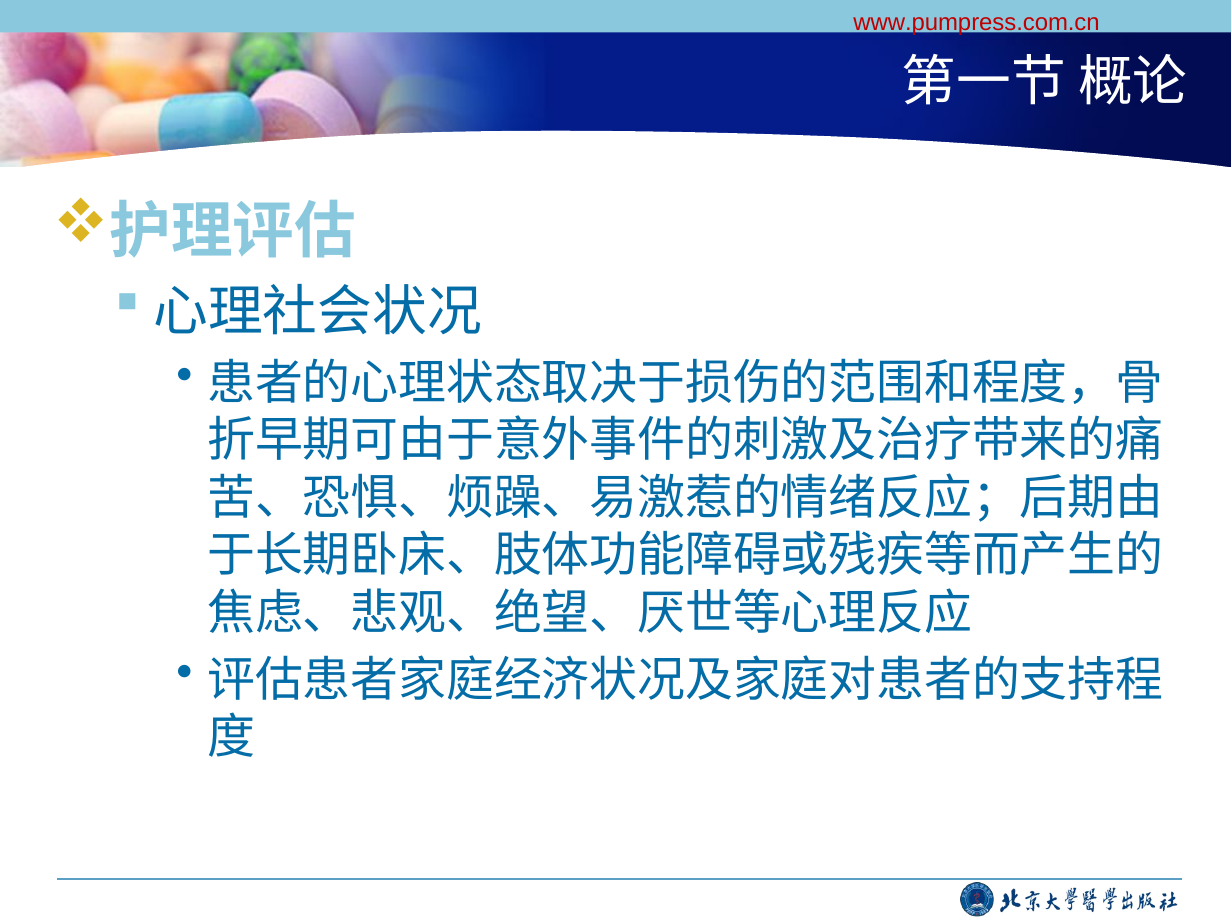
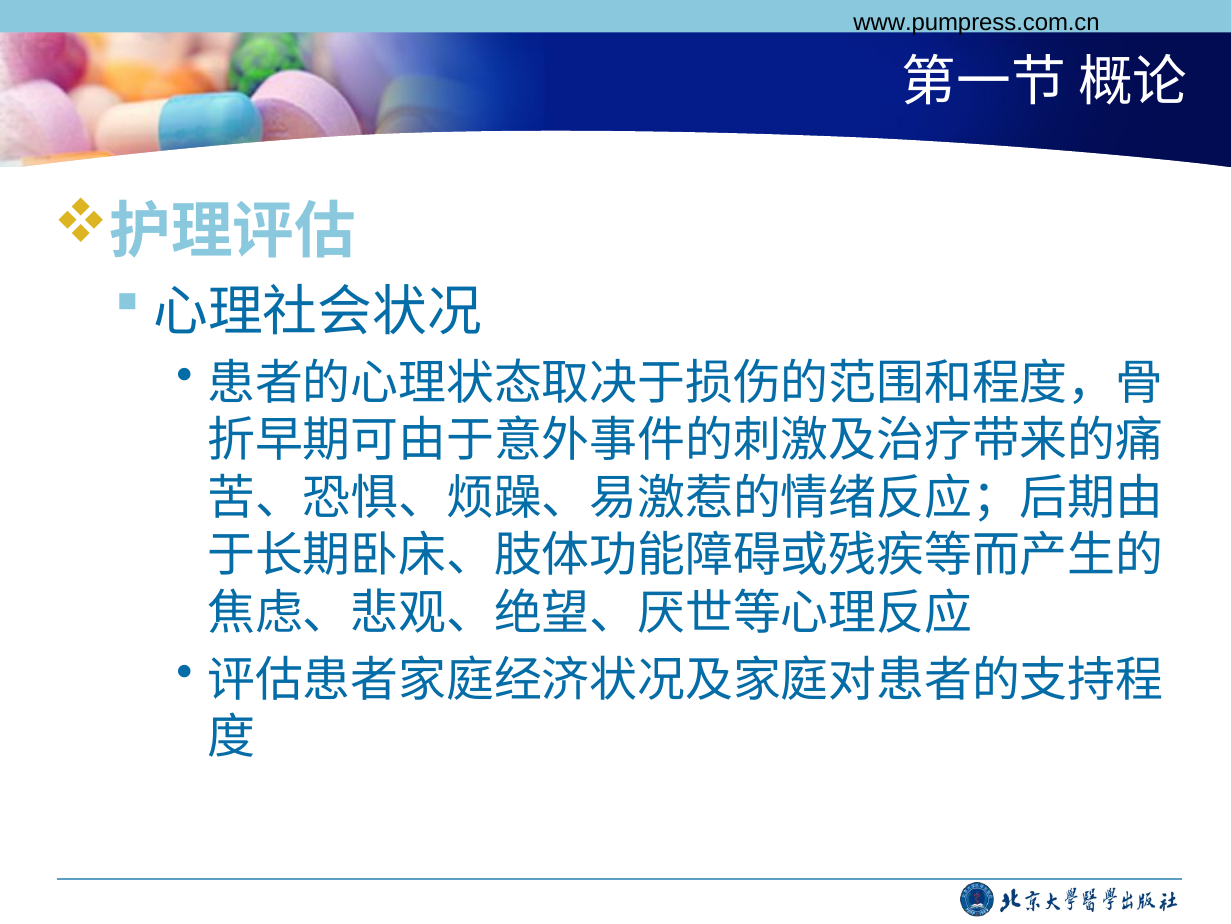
www.pumpress.com.cn colour: red -> black (977, 22)
